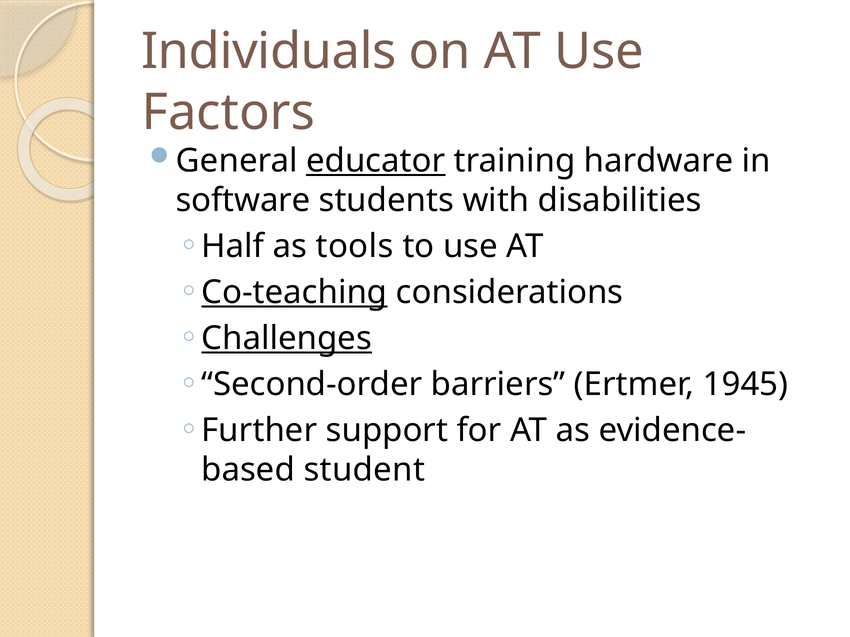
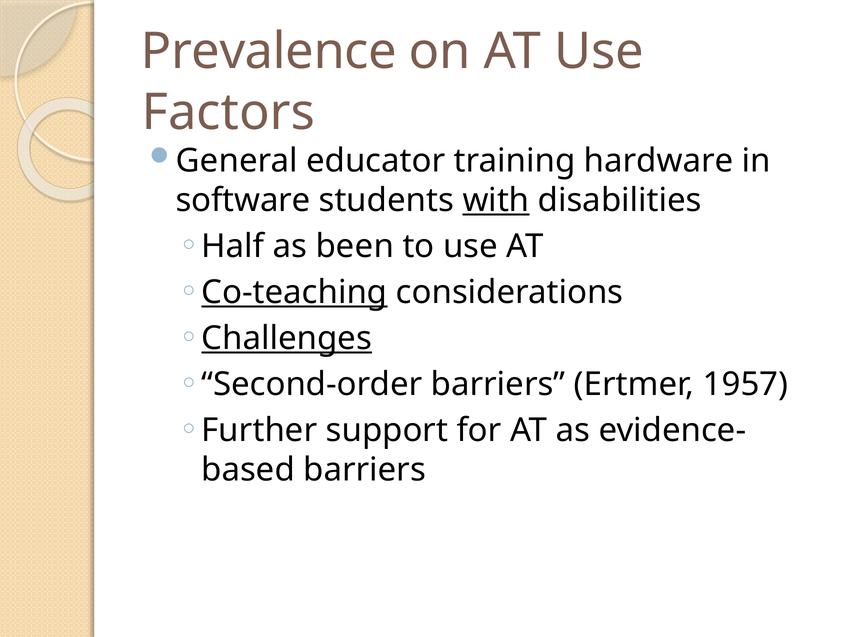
Individuals: Individuals -> Prevalence (269, 52)
educator underline: present -> none (376, 161)
with underline: none -> present (496, 200)
tools: tools -> been (355, 247)
1945: 1945 -> 1957 (746, 385)
student: student -> barriers (365, 470)
